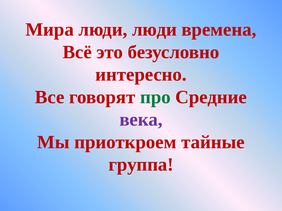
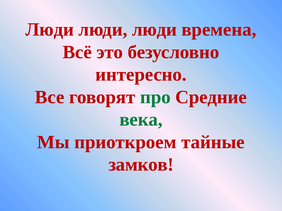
Мира: Мира -> Люди (50, 30)
века colour: purple -> green (141, 120)
группа: группа -> замков (141, 165)
